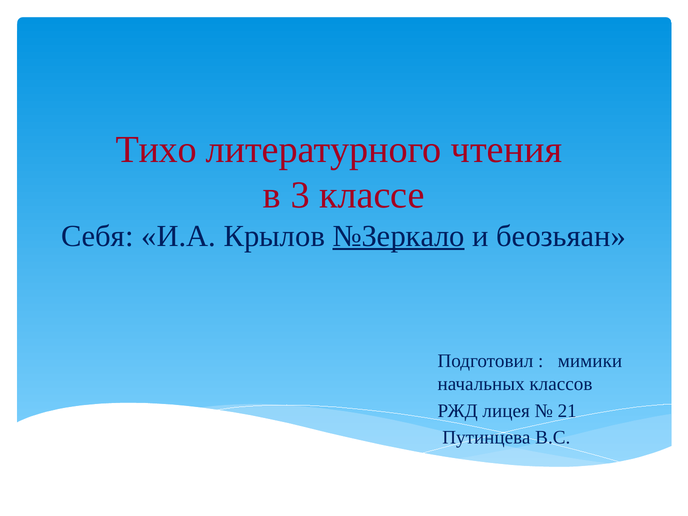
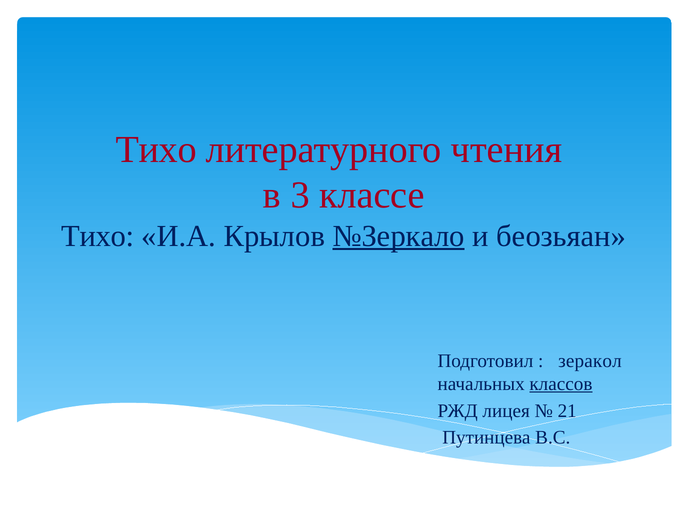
Себя: Себя -> Тихо (98, 236)
мимики: мимики -> зеракол (590, 361)
классов underline: none -> present (561, 384)
